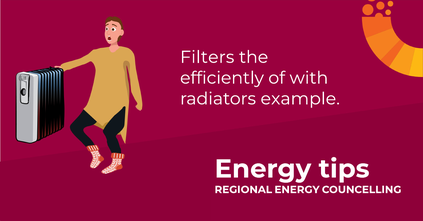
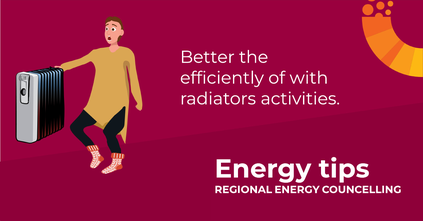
Filters: Filters -> Better (207, 57)
example: example -> activities (300, 99)
